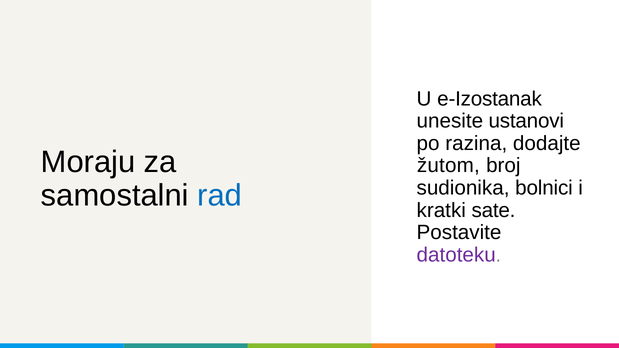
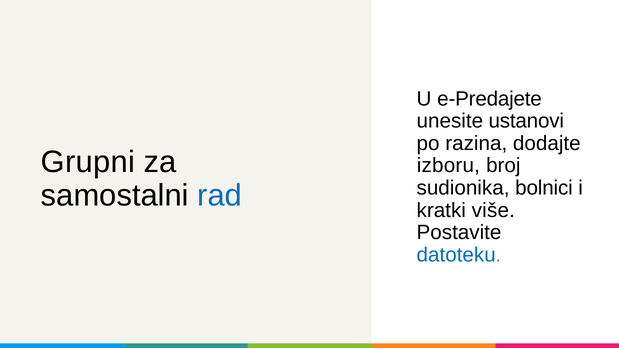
e-Izostanak: e-Izostanak -> e-Predajete (490, 99)
Moraju: Moraju -> Grupni (88, 162)
žutom: žutom -> izboru (448, 166)
sate: sate -> više (493, 210)
datoteku colour: purple -> blue (456, 255)
